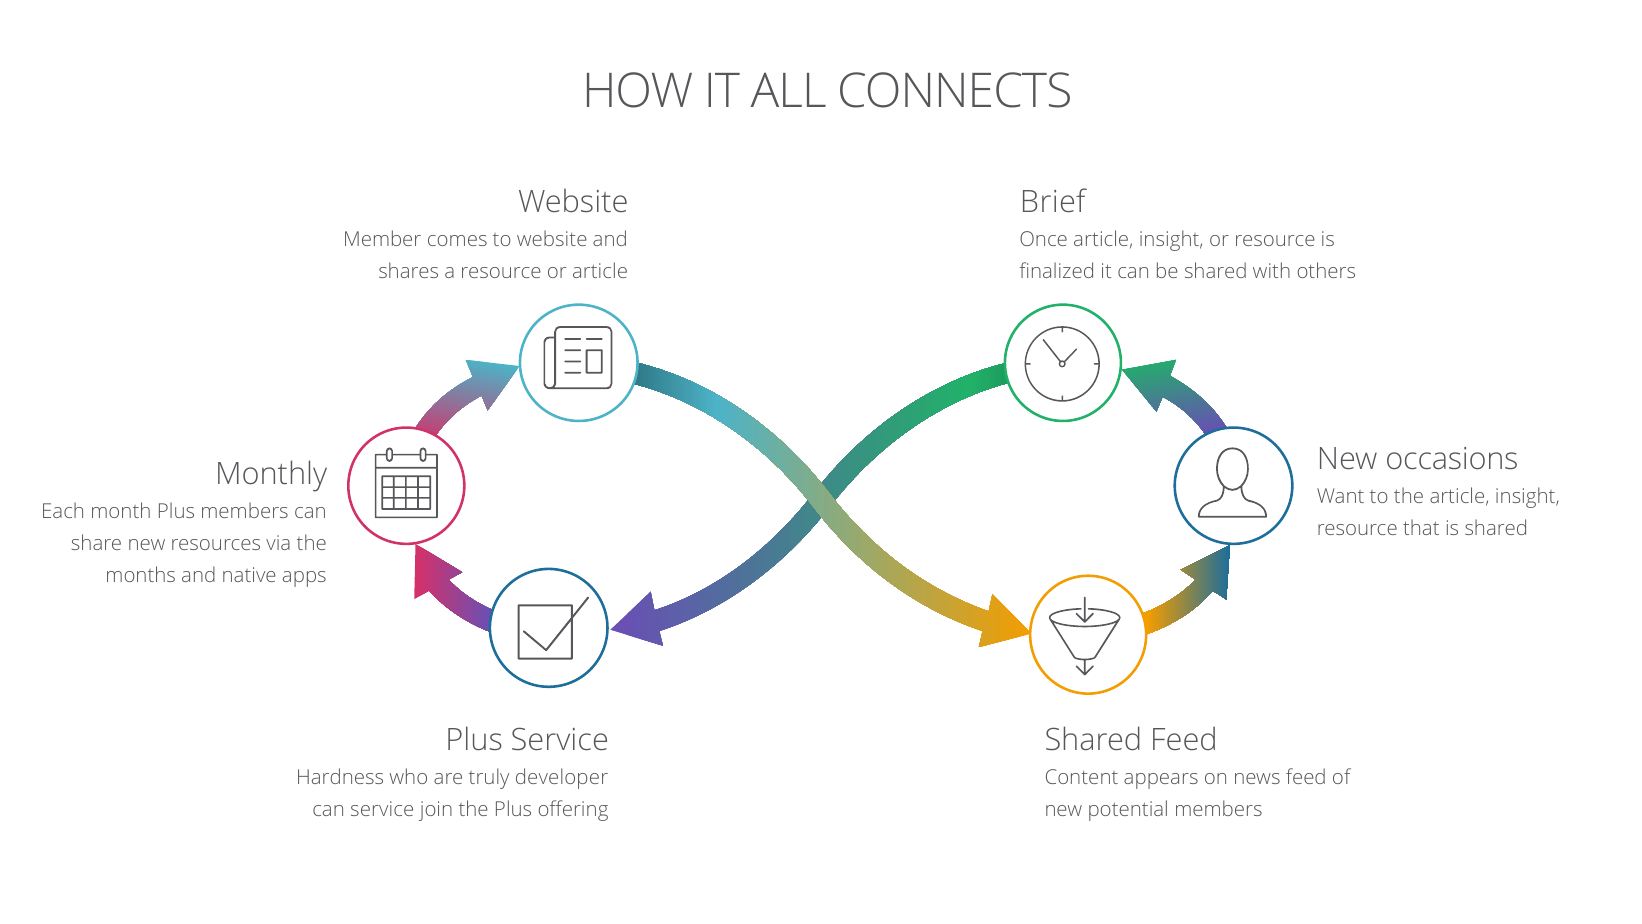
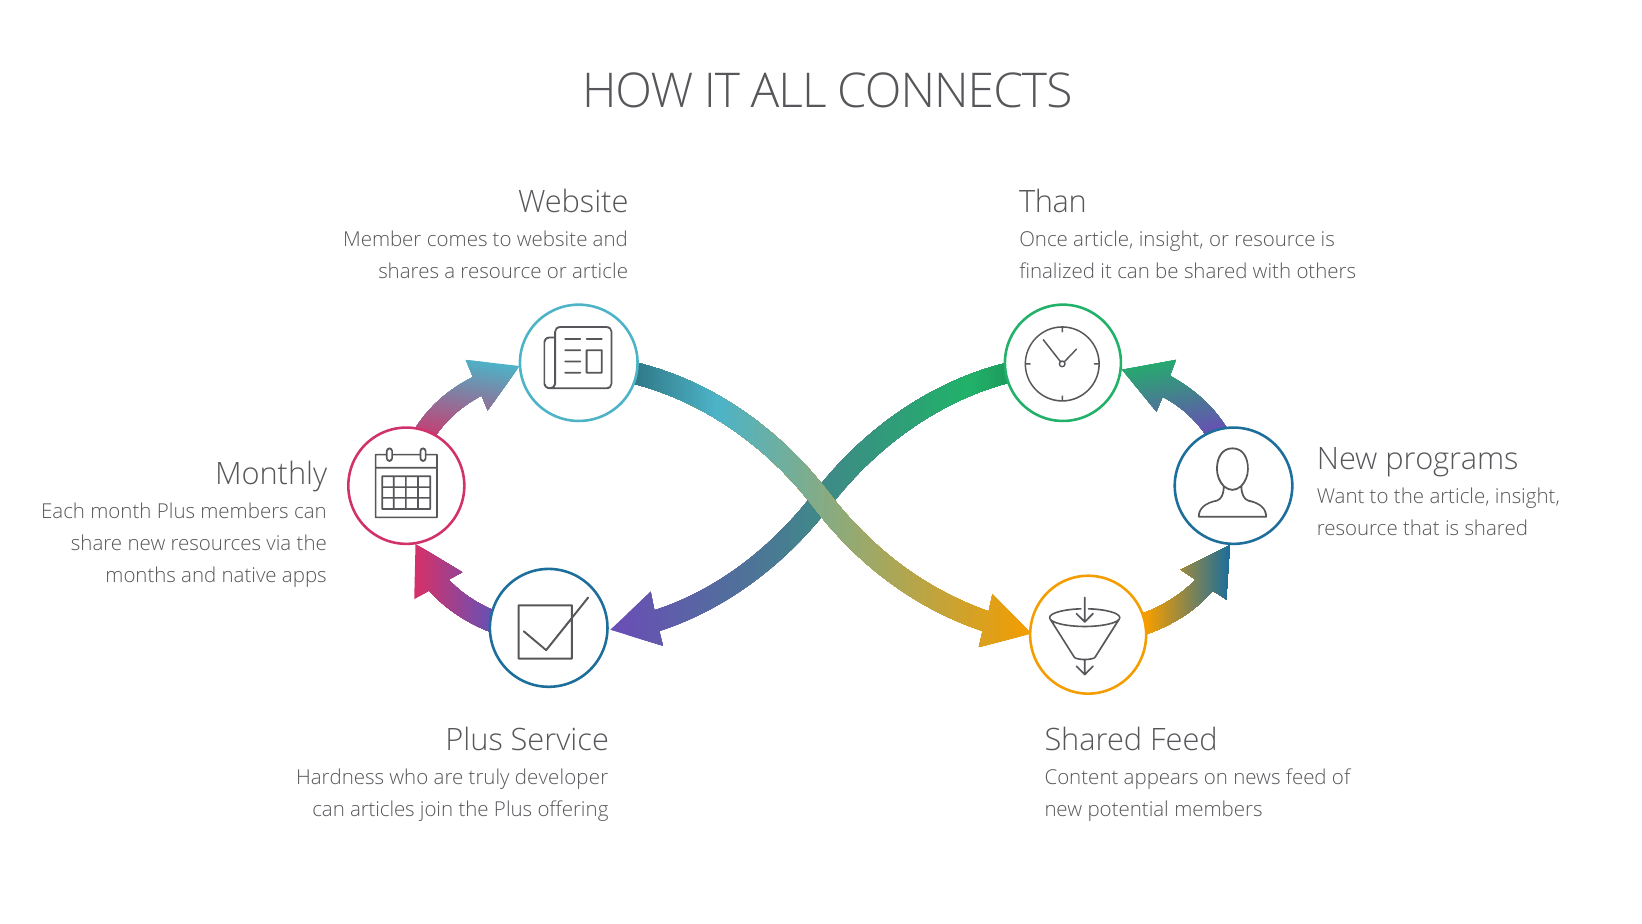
Brief: Brief -> Than (1053, 202)
occasions: occasions -> programs (1452, 460)
can service: service -> articles (382, 810)
